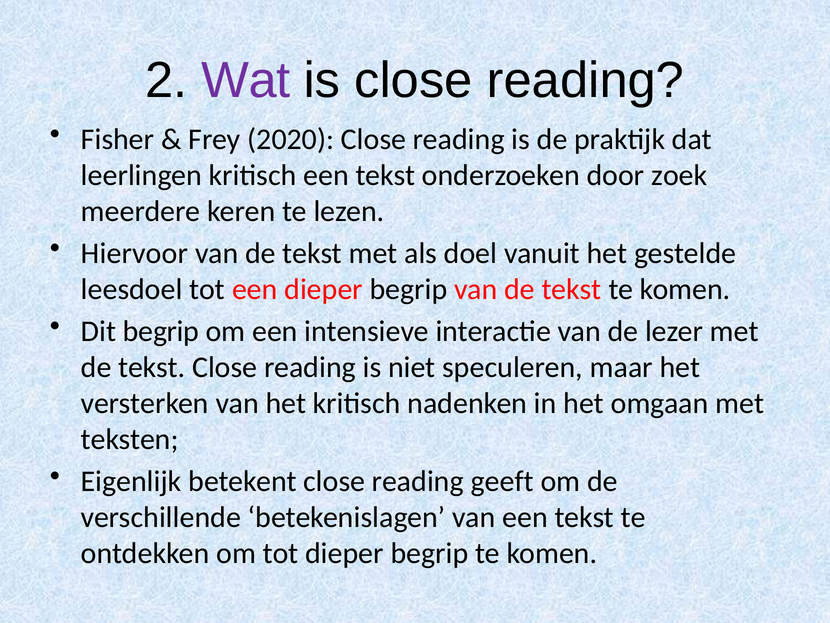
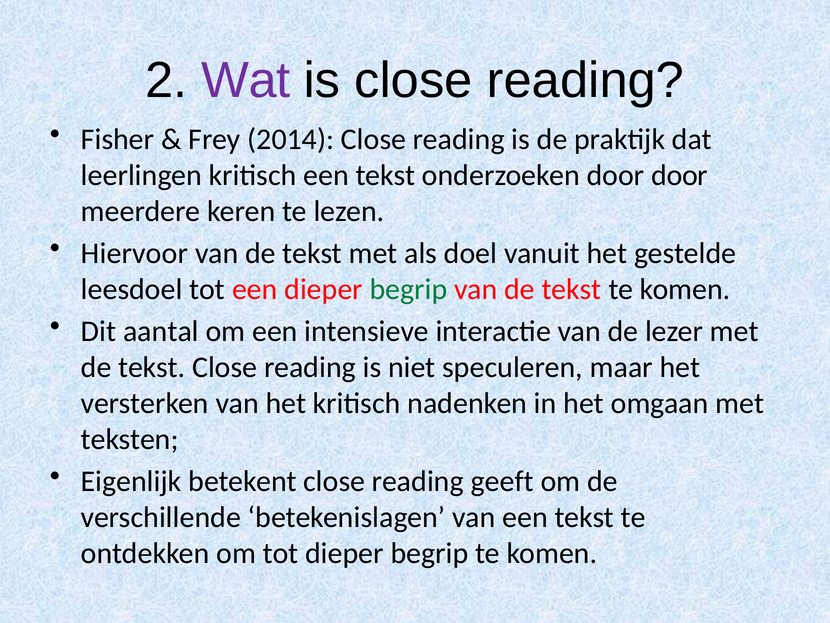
2020: 2020 -> 2014 (291, 139)
door zoek: zoek -> door (679, 175)
begrip colour: black -> green (409, 289)
Dit begrip: begrip -> aantal (161, 331)
